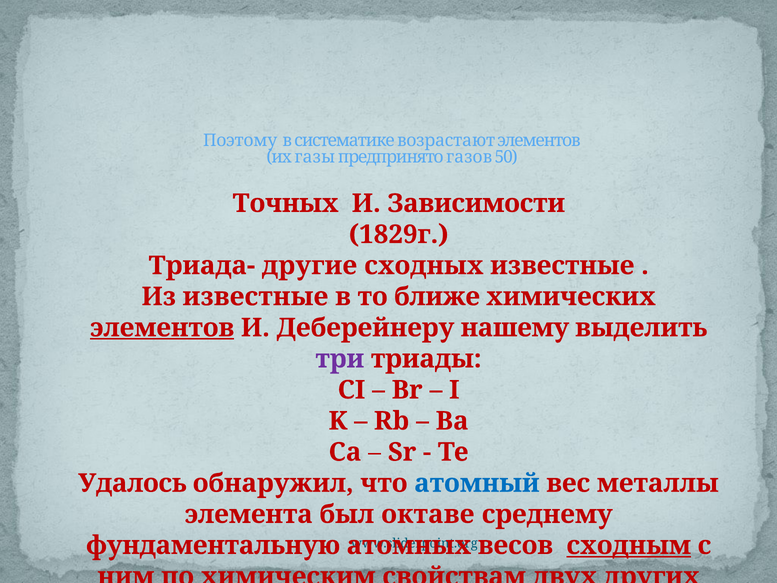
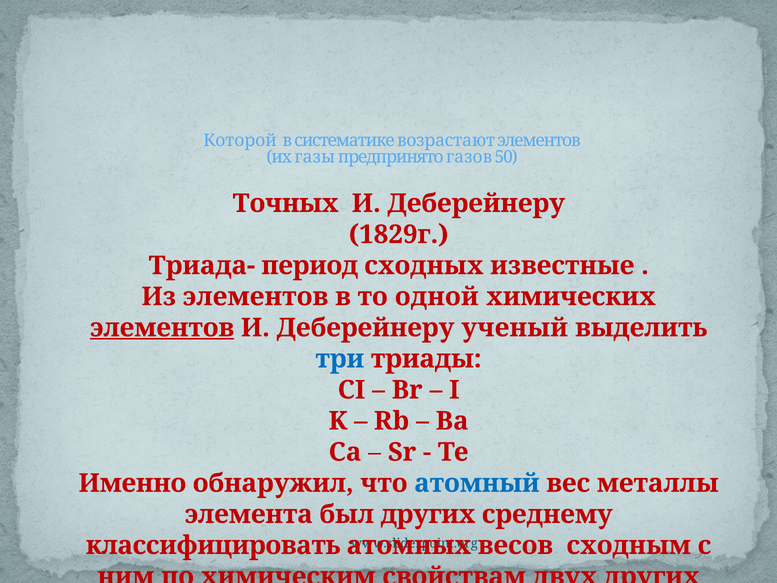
Поэтому: Поэтому -> Которой (240, 141)
Зависимости: Зависимости -> Деберейнеру (476, 203)
другие: другие -> период (310, 265)
Из известные: известные -> элементов (255, 297)
ближе: ближе -> одной (437, 297)
нашему: нашему -> ученый (515, 328)
три colour: purple -> blue (340, 359)
Удалось: Удалось -> Именно (132, 483)
был октаве: октаве -> других (428, 514)
фундаментальную: фундаментальную -> классифицировать (213, 545)
сходным underline: present -> none (629, 545)
